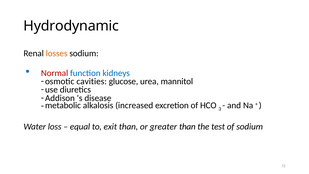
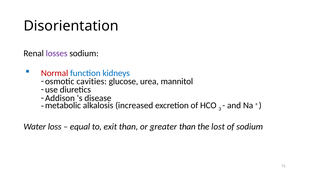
Hydrodynamic: Hydrodynamic -> Disorientation (71, 26)
losses colour: orange -> purple (57, 53)
test: test -> lost (218, 126)
